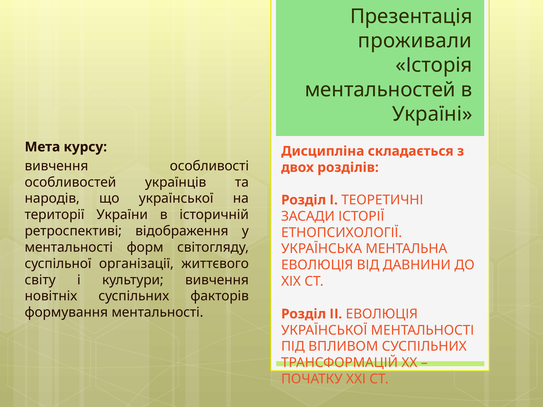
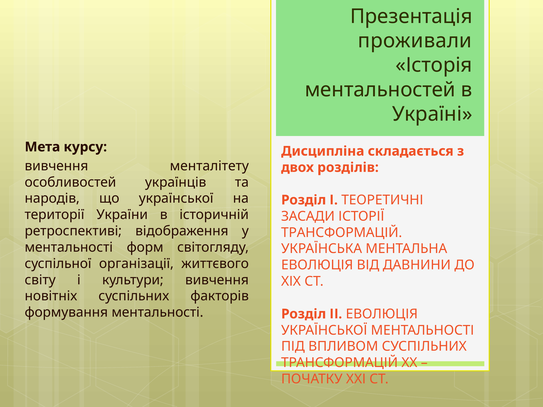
особливості: особливості -> менталітету (209, 166)
ЕТНОПСИХОЛОГІЇ: ЕТНОПСИХОЛОГІЇ -> ТРАНСФОРМАЦІЙ (342, 233)
